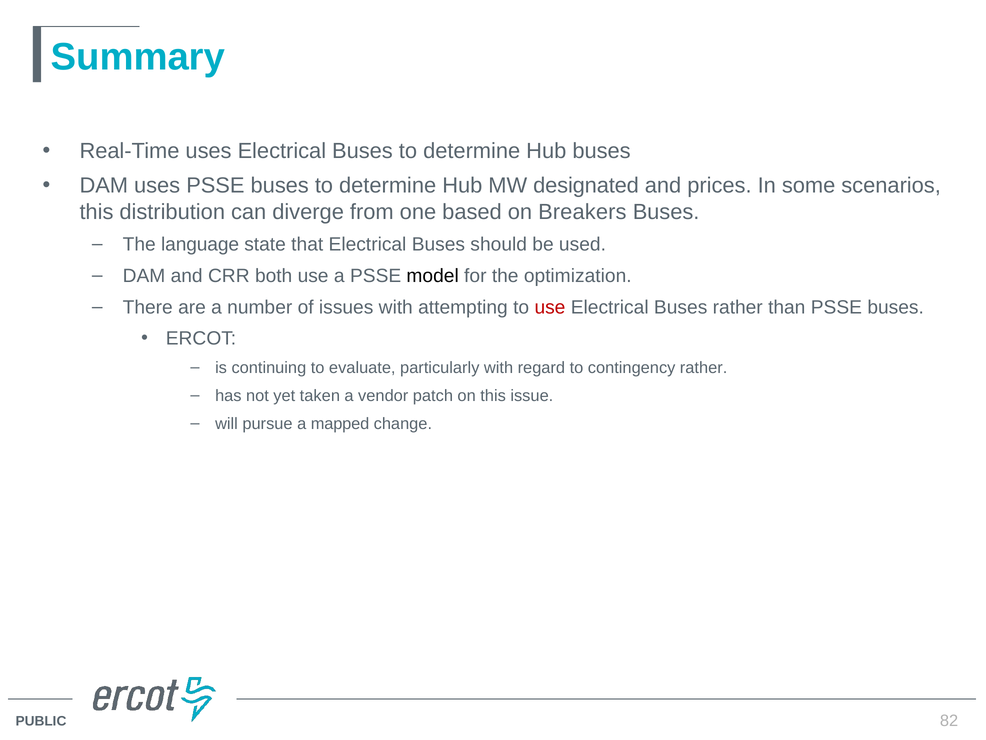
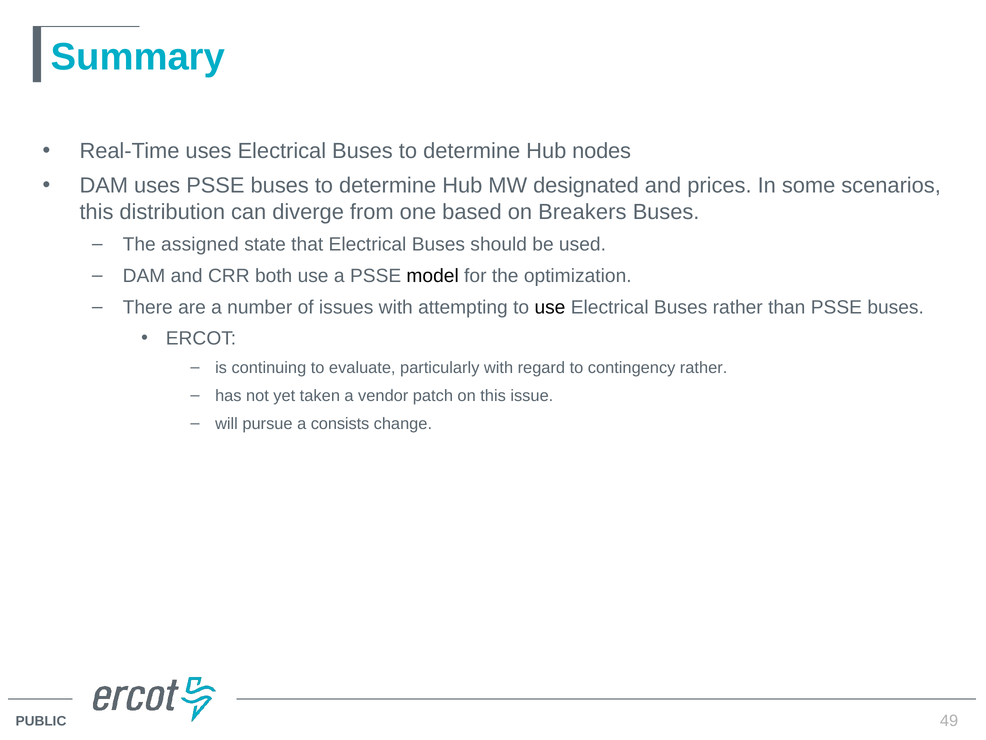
Hub buses: buses -> nodes (602, 151)
language: language -> assigned (200, 244)
use colour: red -> black (550, 307)
mapped: mapped -> consists (340, 424)
82: 82 -> 49 (949, 720)
